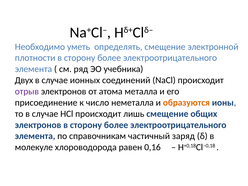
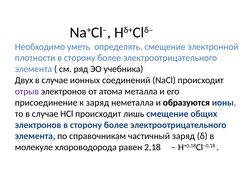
к число: число -> заряд (98, 103)
образуются colour: orange -> black (186, 103)
0,16: 0,16 -> 2,18 (152, 147)
